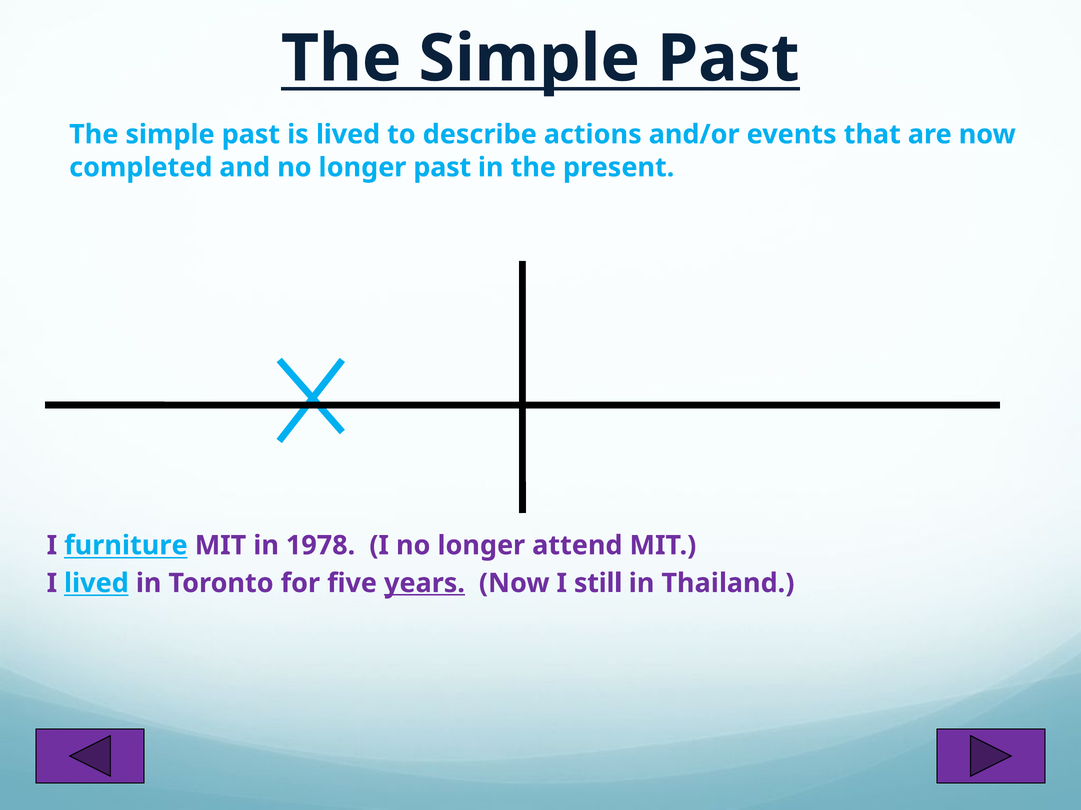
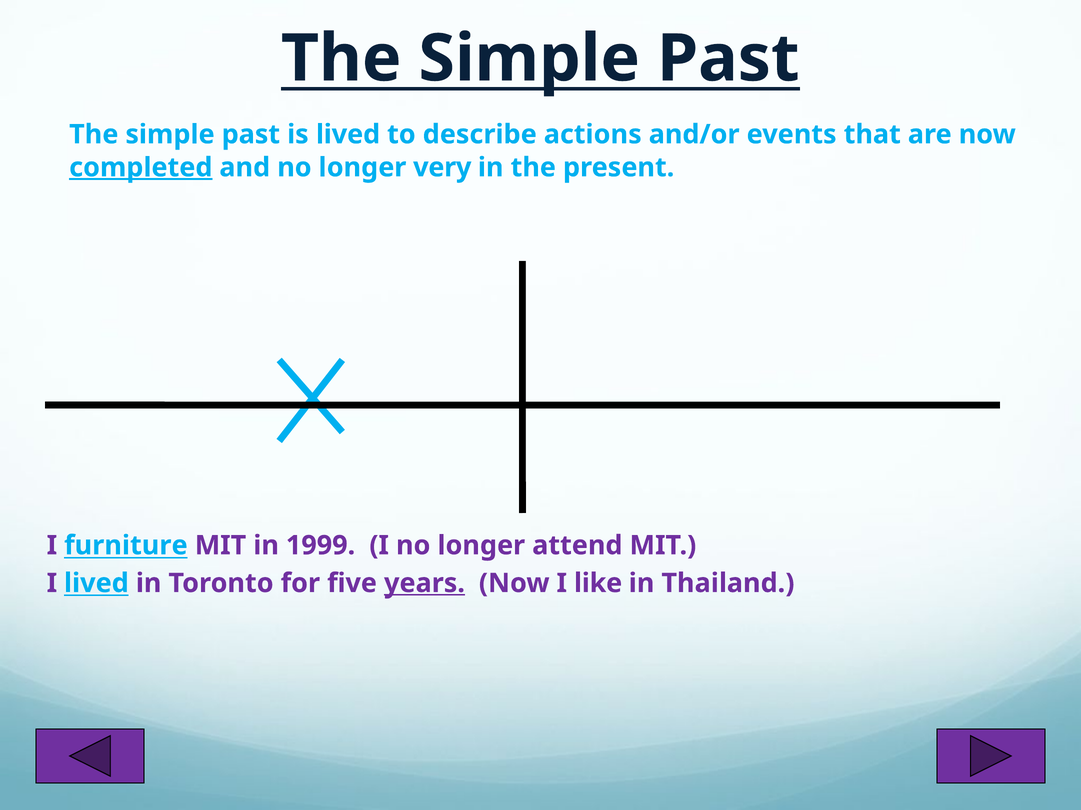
completed underline: none -> present (141, 168)
longer past: past -> very (442, 168)
1978: 1978 -> 1999 (321, 546)
still: still -> like (598, 584)
